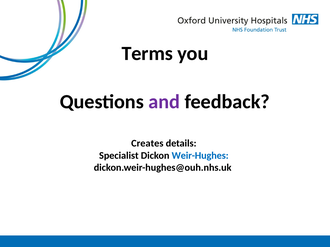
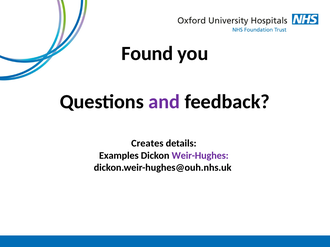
Terms: Terms -> Found (147, 53)
Specialist: Specialist -> Examples (119, 156)
Weir-Hughes colour: blue -> purple (200, 156)
